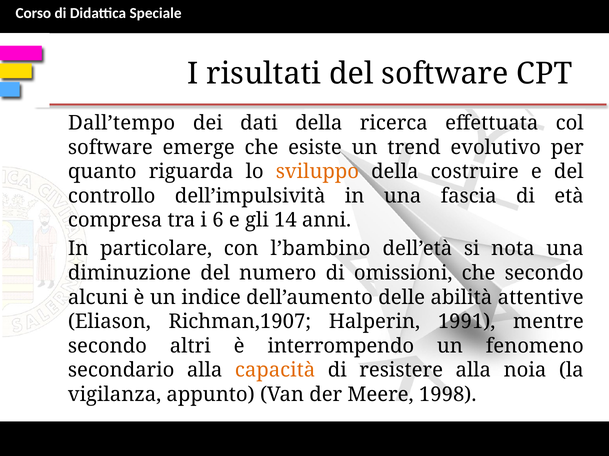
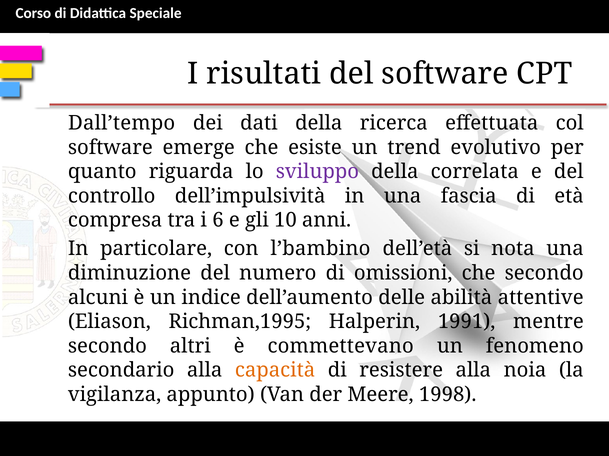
sviluppo colour: orange -> purple (317, 172)
costruire: costruire -> correlata (475, 172)
14: 14 -> 10 (285, 221)
Richman,1907: Richman,1907 -> Richman,1995 (240, 322)
interrompendo: interrompendo -> commettevano (341, 347)
